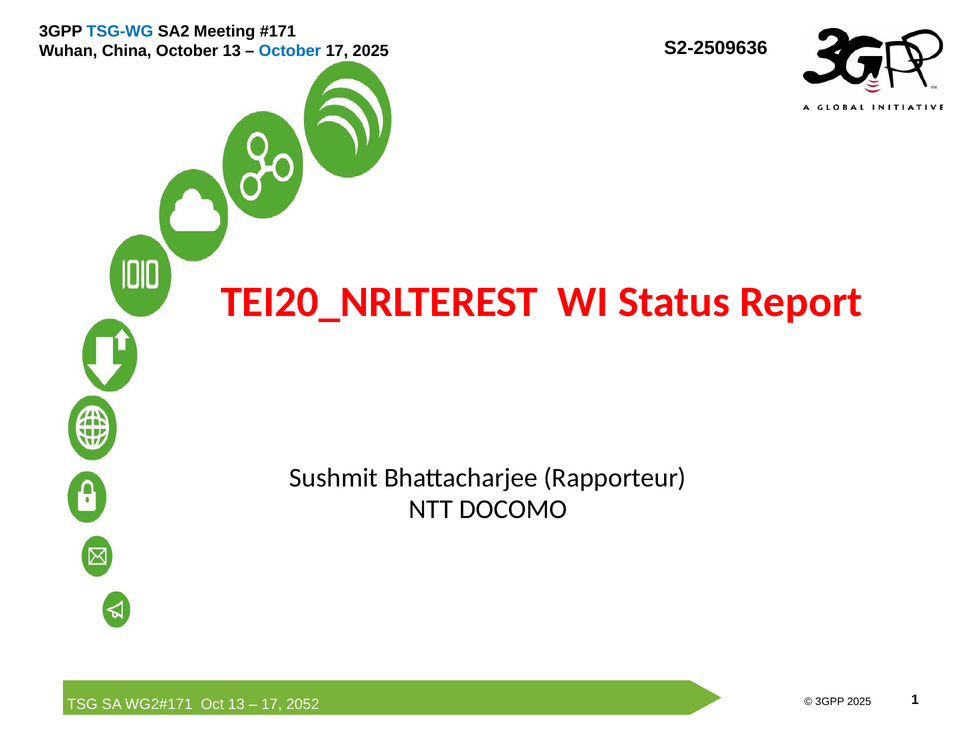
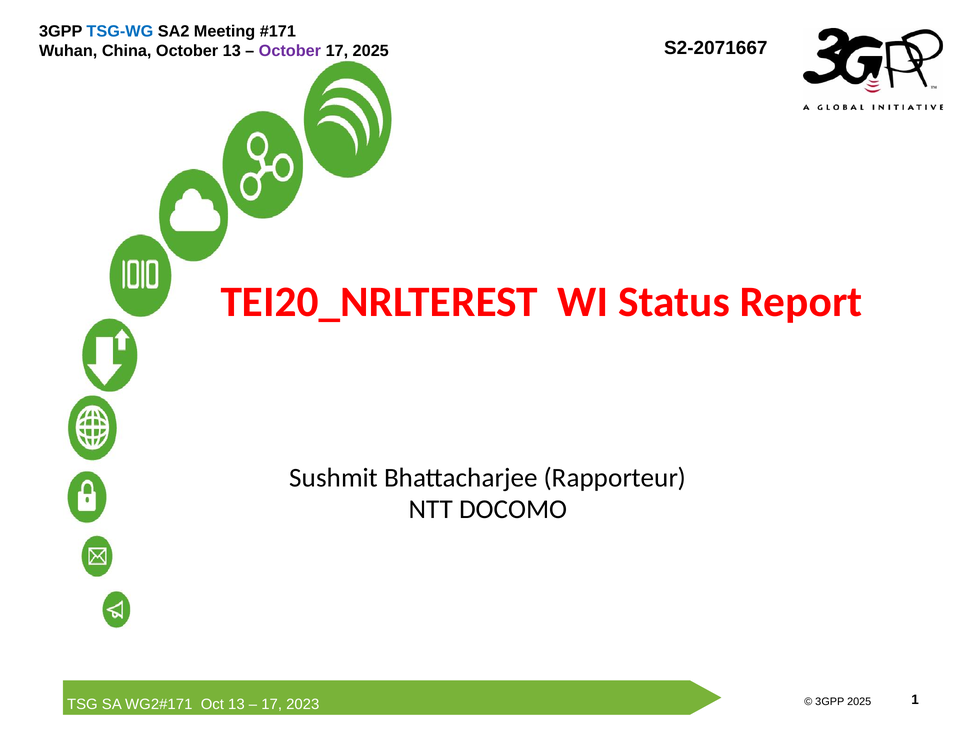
S2-2509636: S2-2509636 -> S2-2071667 (716, 48)
October colour: blue -> purple (290, 51)
2052: 2052 -> 2023 (303, 705)
